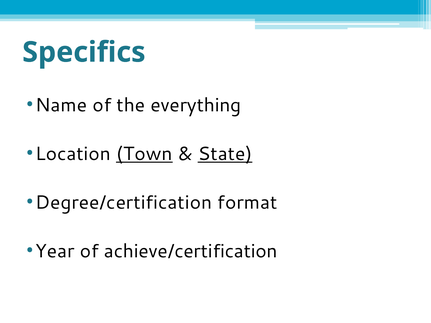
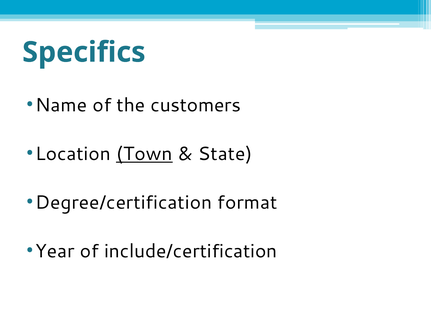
everything: everything -> customers (196, 105)
State underline: present -> none (225, 154)
achieve/certification: achieve/certification -> include/certification (191, 251)
